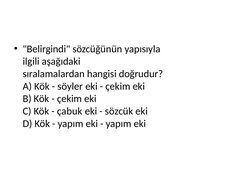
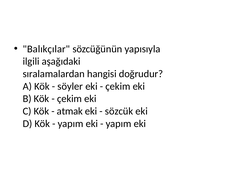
Belirgindi: Belirgindi -> Balıkçılar (46, 49)
çabuk: çabuk -> atmak (70, 111)
